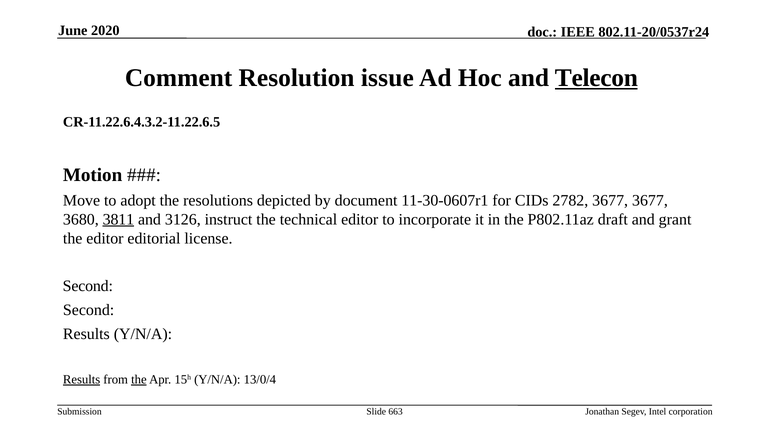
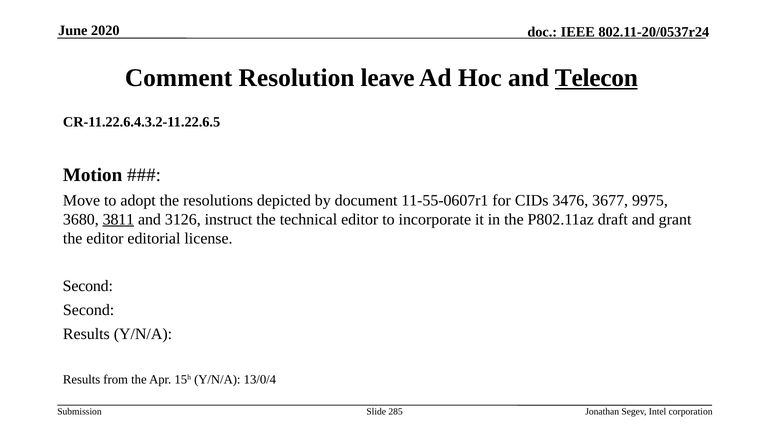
issue: issue -> leave (388, 78)
11-30-0607r1: 11-30-0607r1 -> 11-55-0607r1 (445, 200)
2782: 2782 -> 3476 (570, 200)
3677 3677: 3677 -> 9975 (650, 200)
Results underline: present -> none (82, 380)
the underline: present -> none (139, 380)
663: 663 -> 285 (396, 412)
